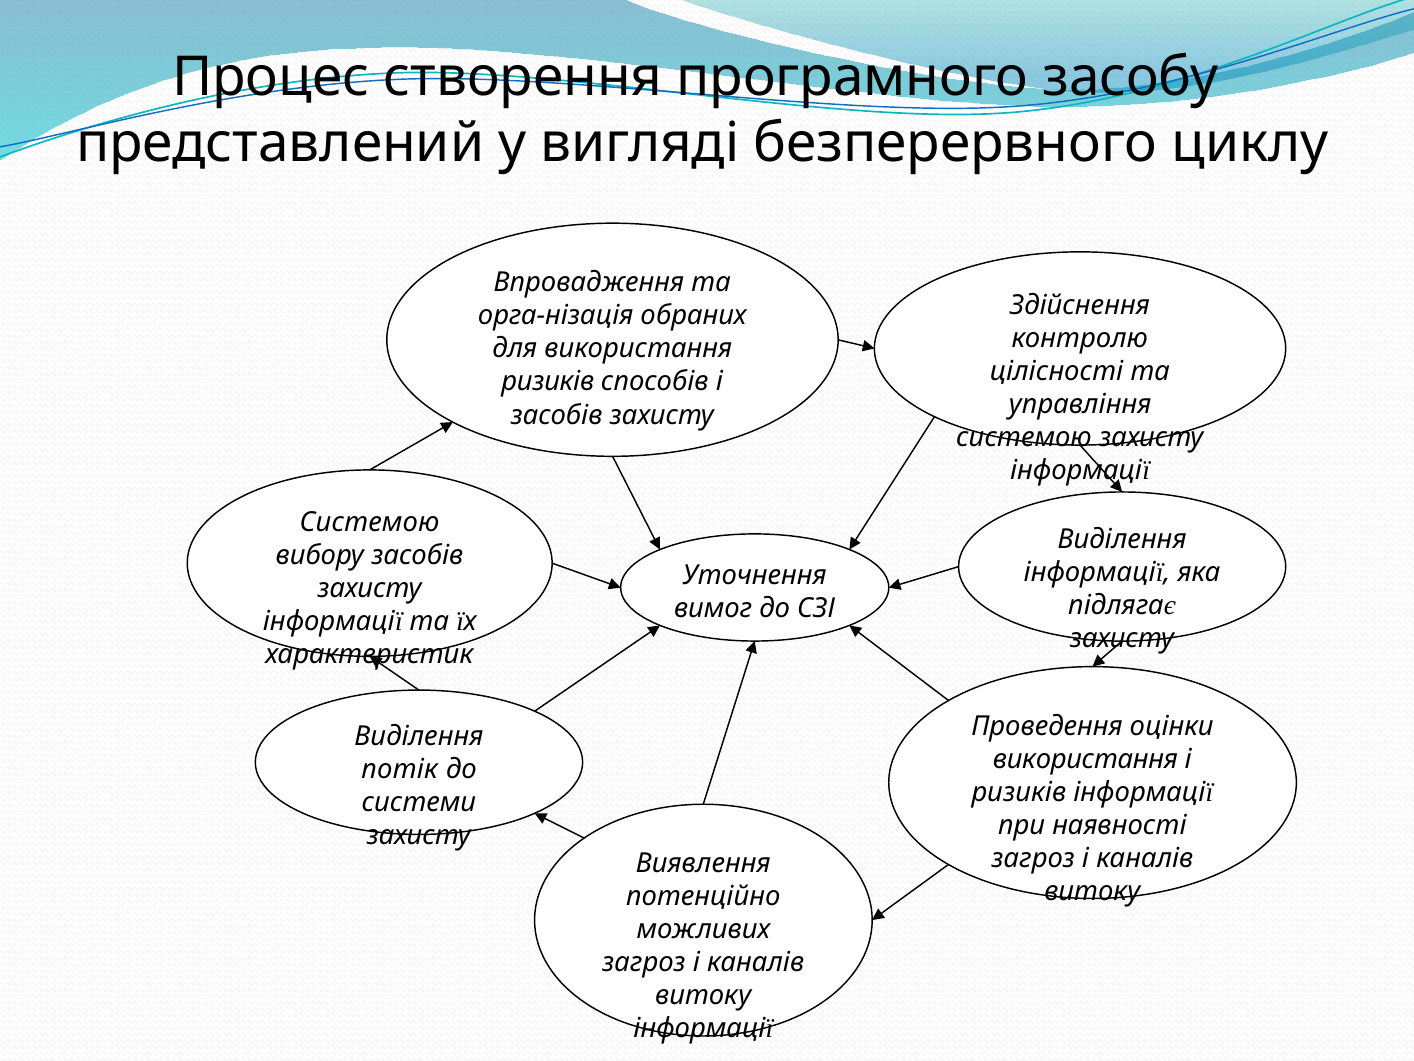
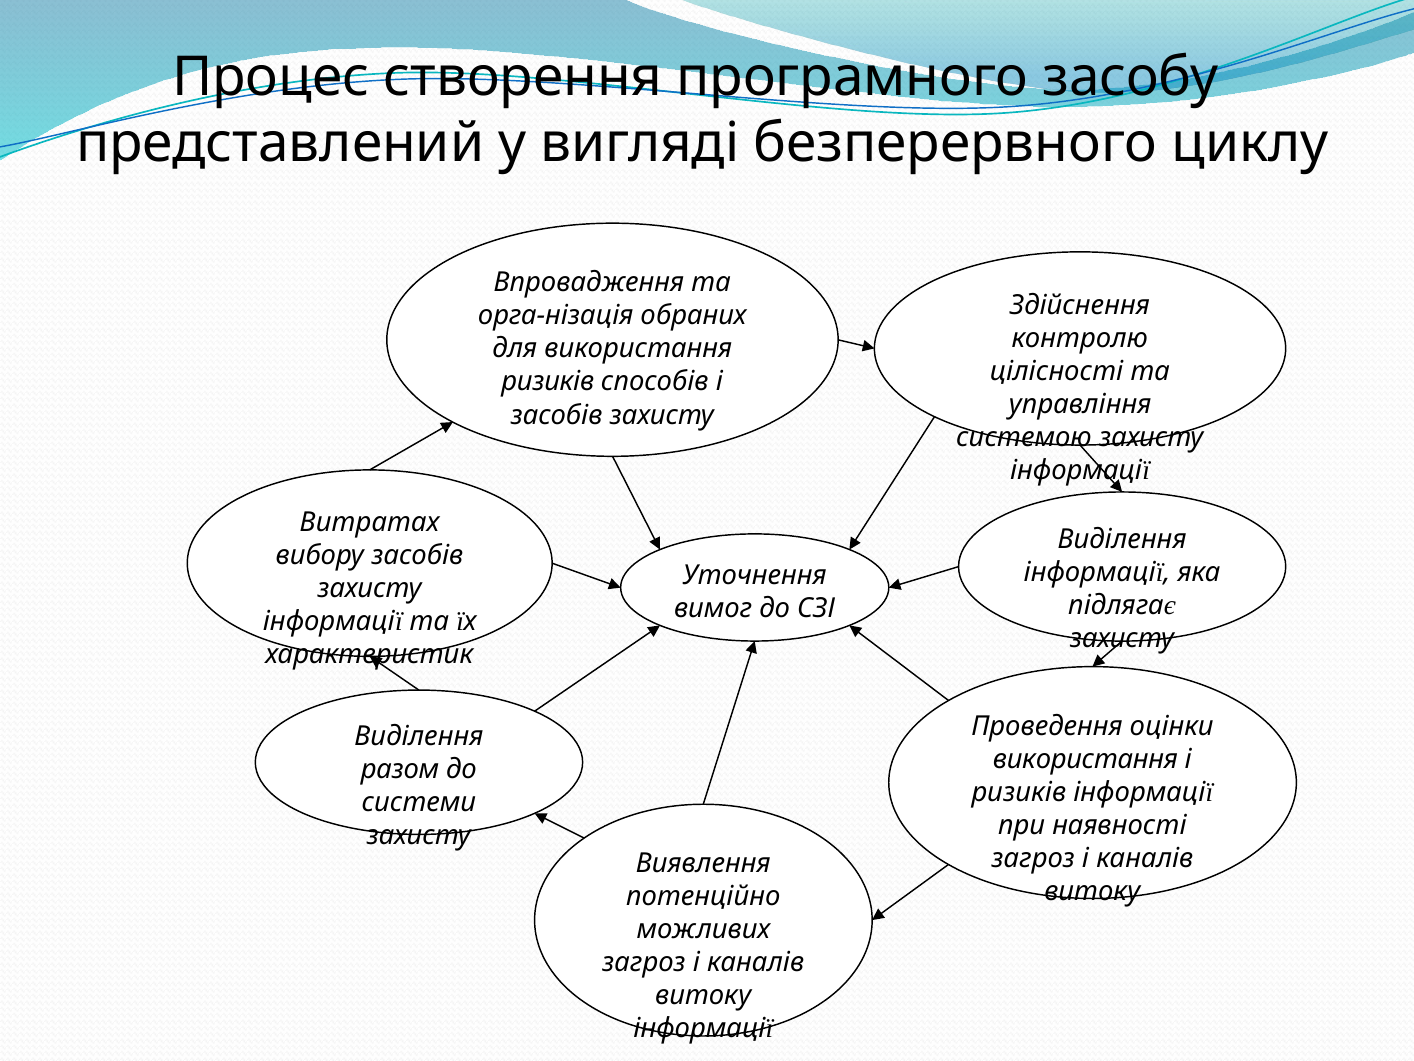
Системою: Системою -> Витратах (370, 522)
потік: потік -> разом (400, 769)
